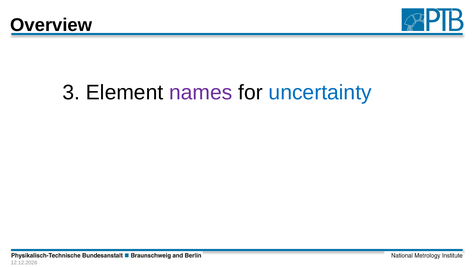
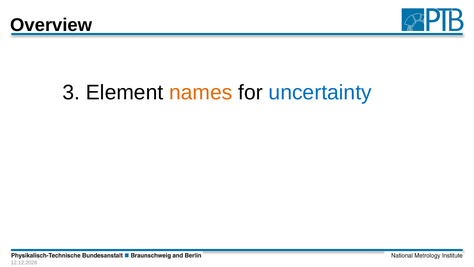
names colour: purple -> orange (201, 92)
